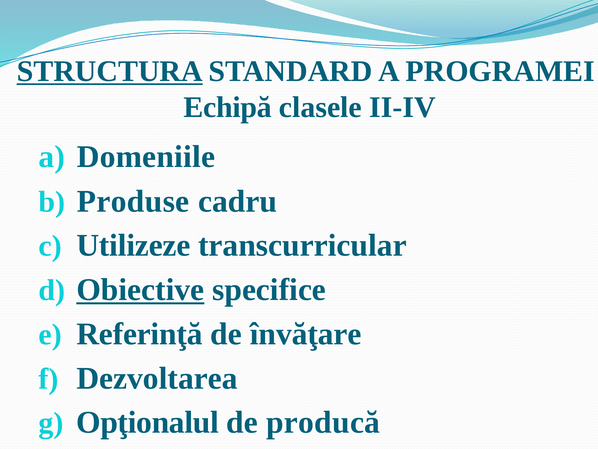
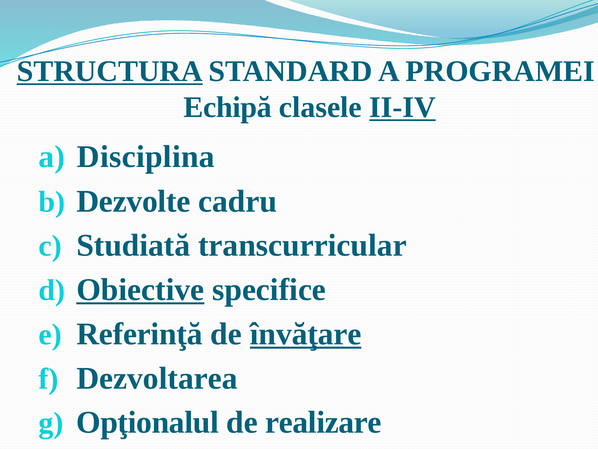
II-IV underline: none -> present (403, 107)
Domeniile: Domeniile -> Disciplina (146, 157)
Produse: Produse -> Dezvolte (133, 201)
Utilizeze: Utilizeze -> Studiată (133, 245)
învăţare underline: none -> present (306, 334)
producă: producă -> realizare (323, 422)
